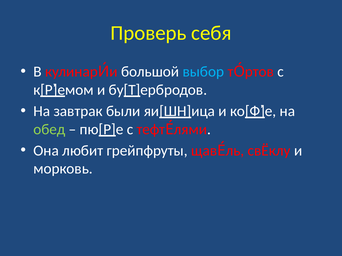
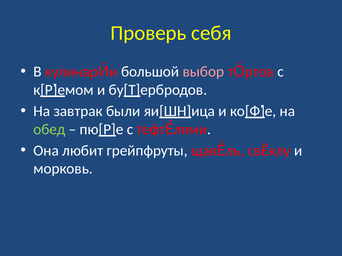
выбор colour: light blue -> pink (203, 72)
